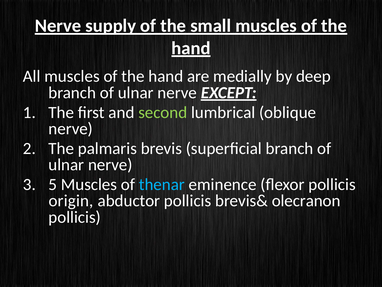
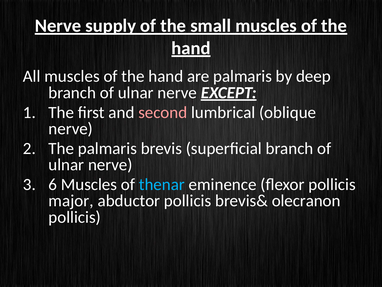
are medially: medially -> palmaris (243, 76)
second colour: light green -> pink (163, 112)
5: 5 -> 6 (53, 184)
origin: origin -> major (71, 201)
